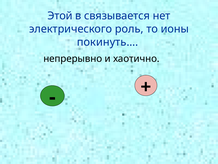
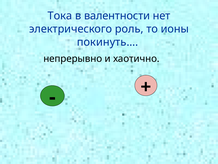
Этой: Этой -> Тока (60, 16)
связывается: связывается -> валентности (117, 16)
